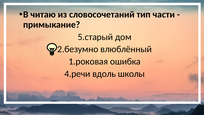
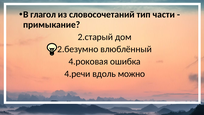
читаю: читаю -> глагол (43, 15)
5.старый: 5.старый -> 2.старый (95, 37)
1.роковая: 1.роковая -> 4.роковая (88, 61)
школы: школы -> можно (131, 74)
